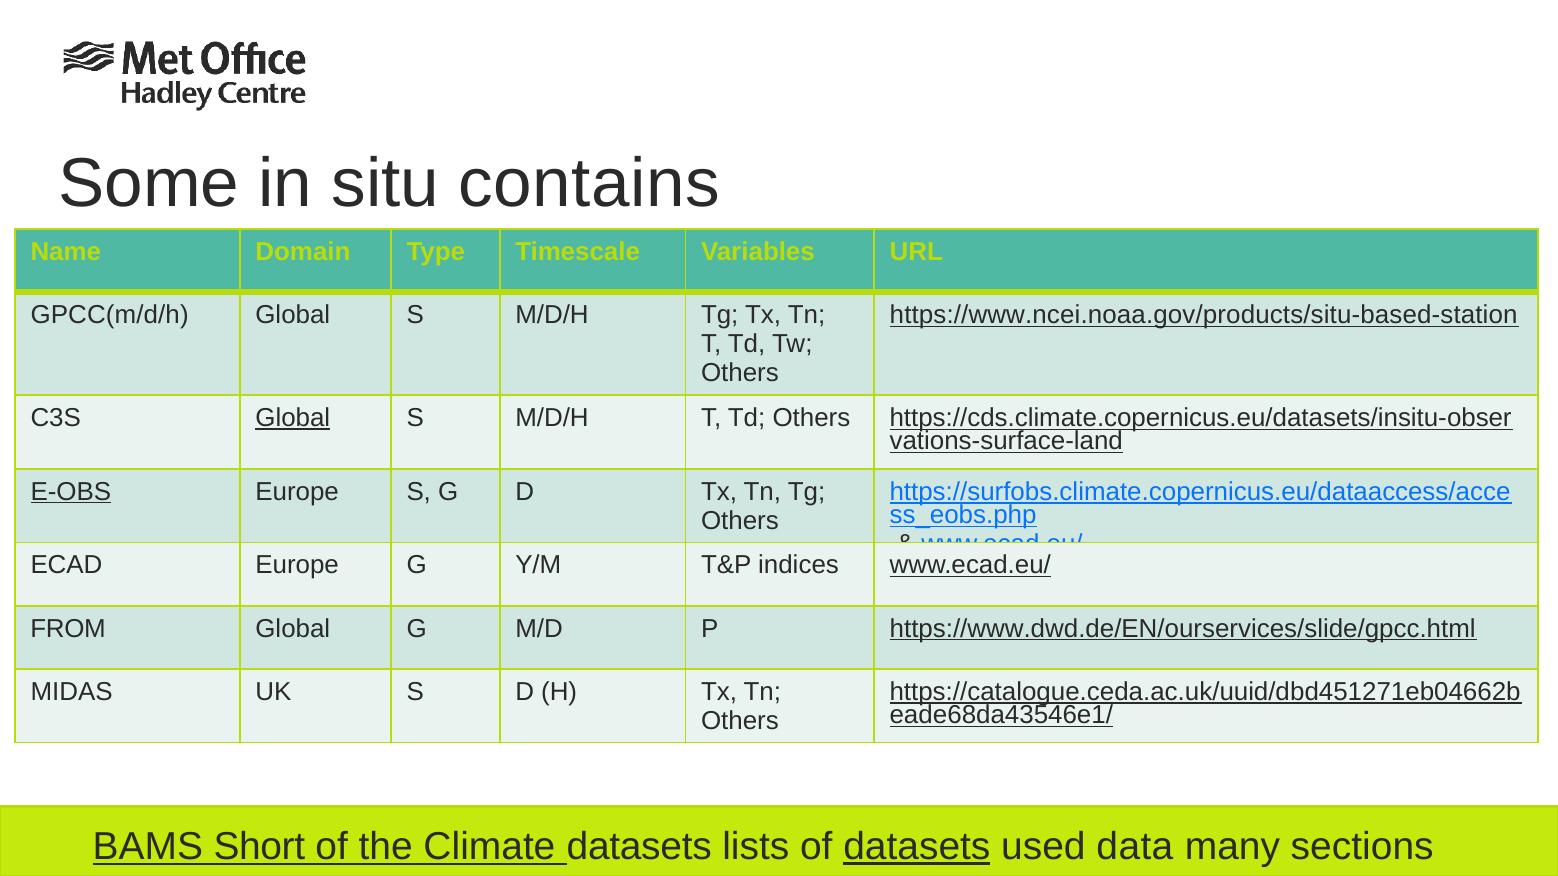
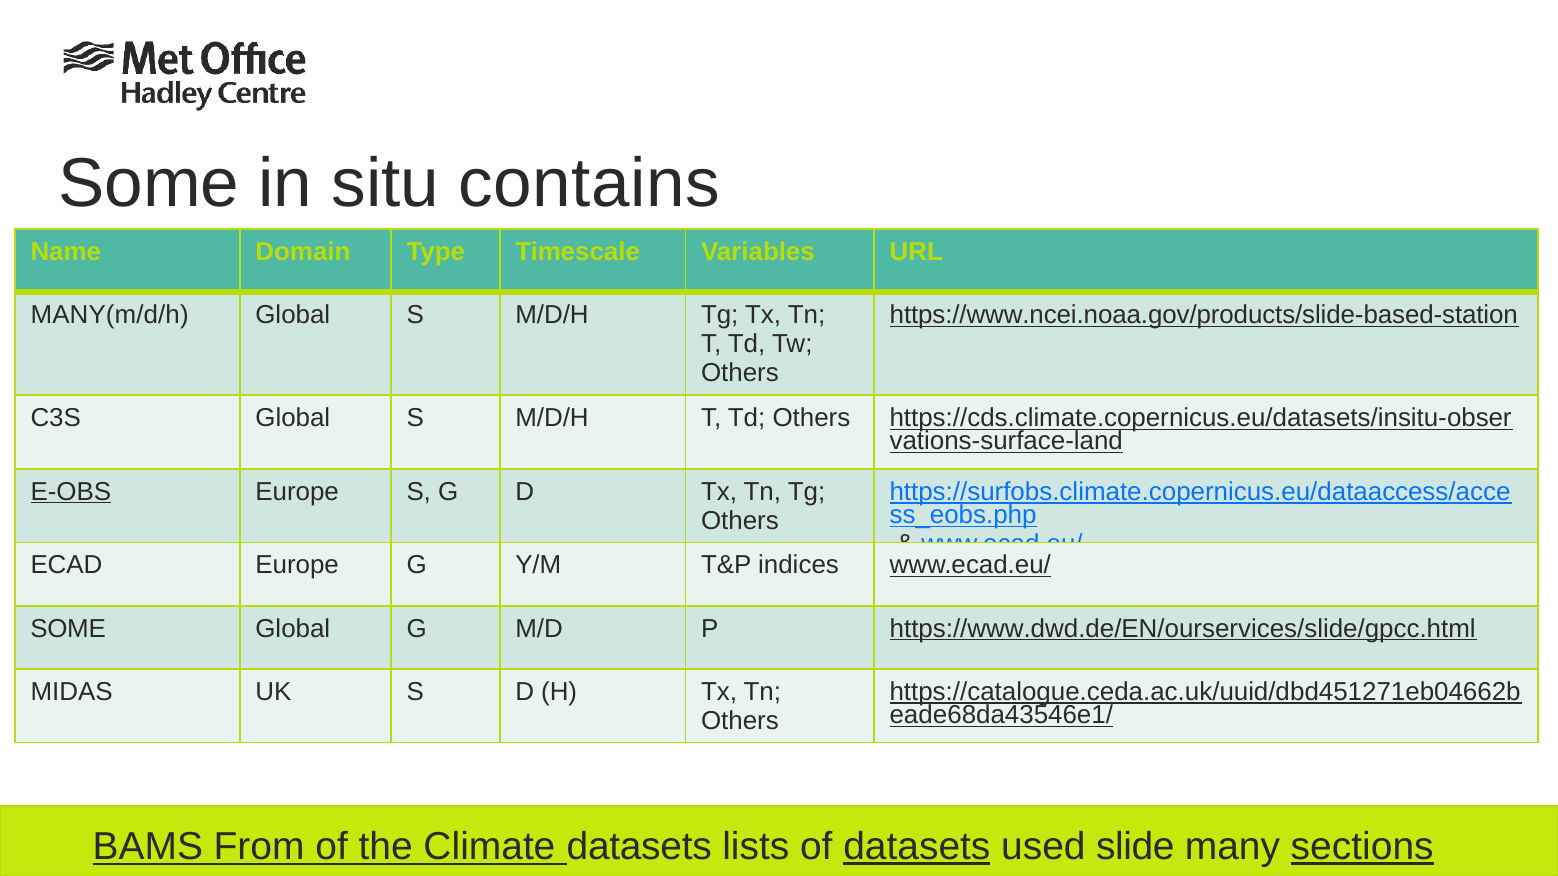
GPCC(m/d/h: GPCC(m/d/h -> MANY(m/d/h (110, 315)
https://www.ncei.noaa.gov/products/situ-based-station: https://www.ncei.noaa.gov/products/situ-based-station -> https://www.ncei.noaa.gov/products/slide-based-station (1204, 315)
Global underline: present -> none (293, 418)
FROM: FROM -> SOME (68, 629)
Short: Short -> From (259, 847)
data: data -> slide (1135, 847)
sections underline: none -> present (1362, 847)
